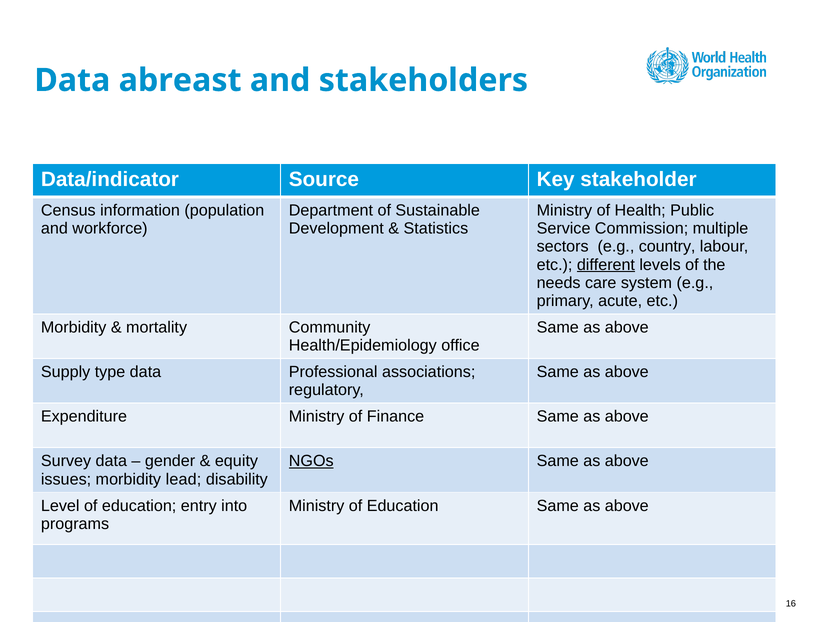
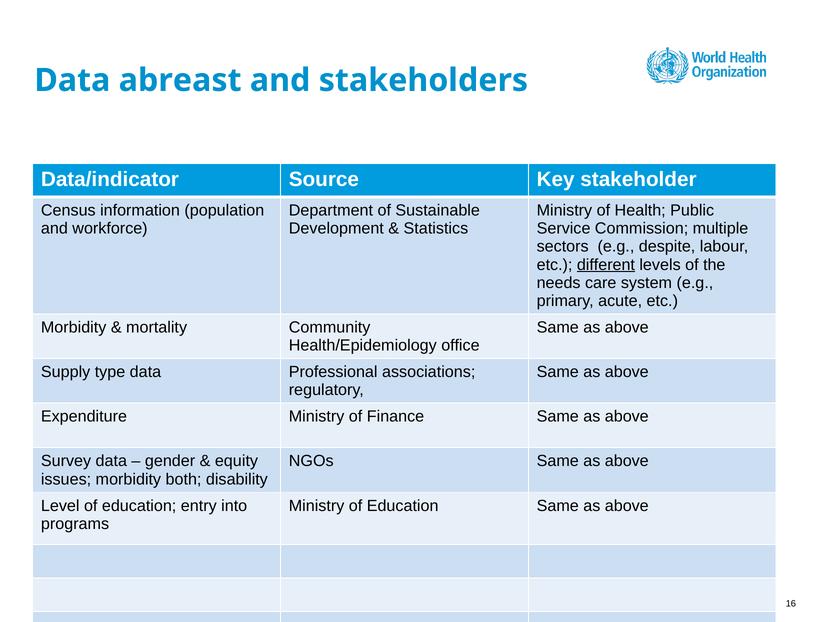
country: country -> despite (667, 247)
NGOs underline: present -> none (311, 461)
lead: lead -> both (184, 479)
